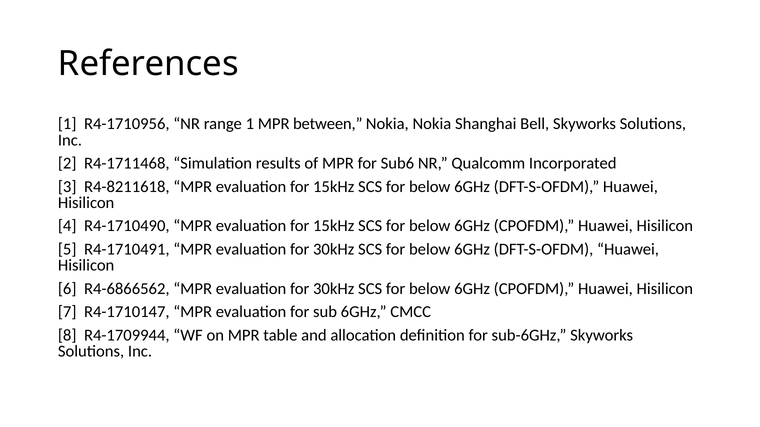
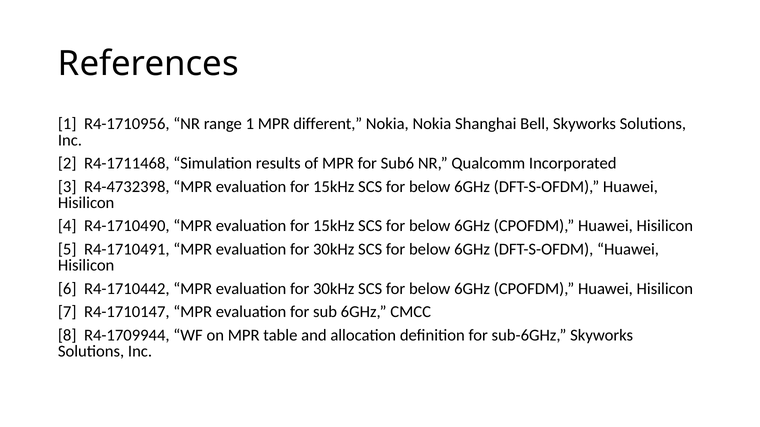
between: between -> different (328, 124)
R4-8211618: R4-8211618 -> R4-4732398 (127, 187)
R4-6866562: R4-6866562 -> R4-1710442 (127, 289)
